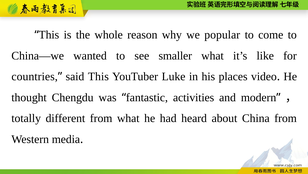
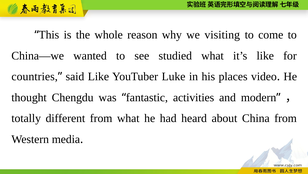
popular: popular -> visiting (222, 35)
smaller: smaller -> studied (175, 55)
said This: This -> Like (98, 76)
